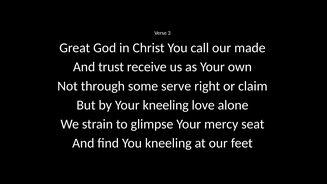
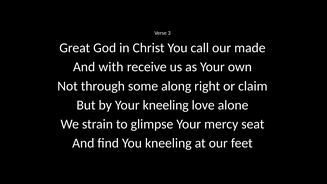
trust: trust -> with (111, 67)
serve: serve -> along (176, 86)
